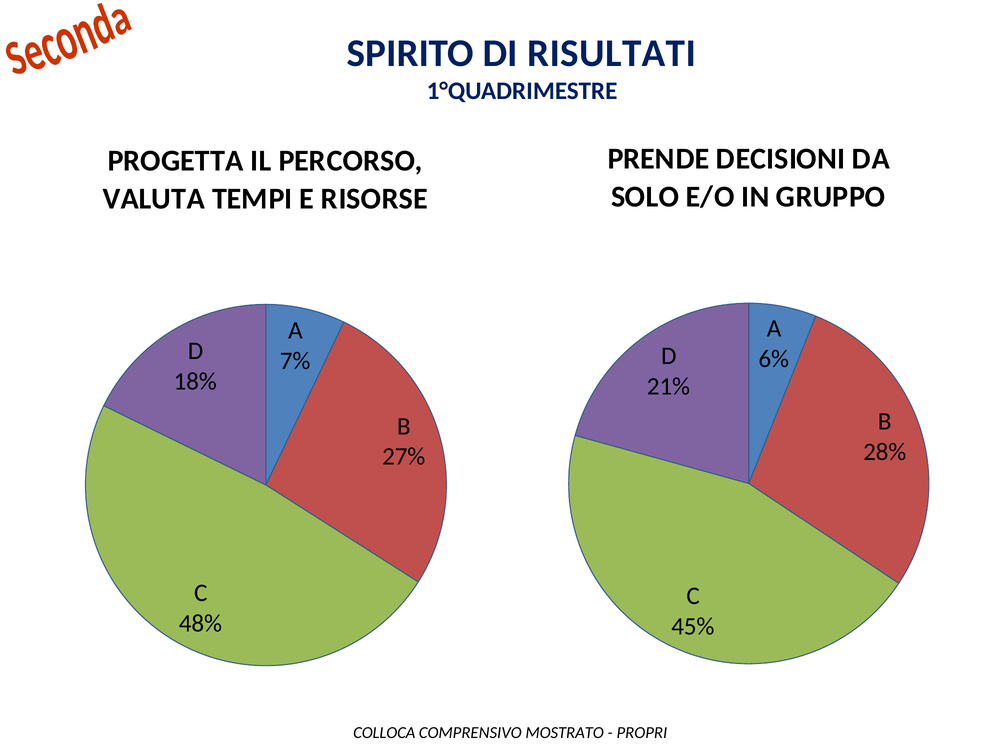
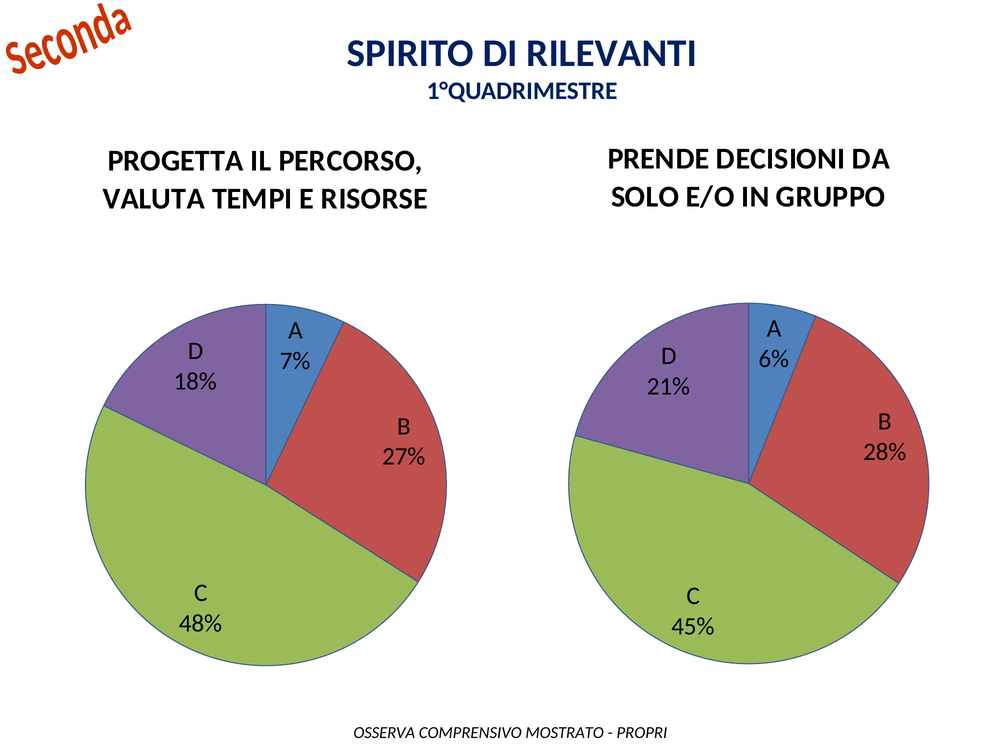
RISULTATI: RISULTATI -> RILEVANTI (612, 53)
COLLOCA: COLLOCA -> OSSERVA (384, 732)
